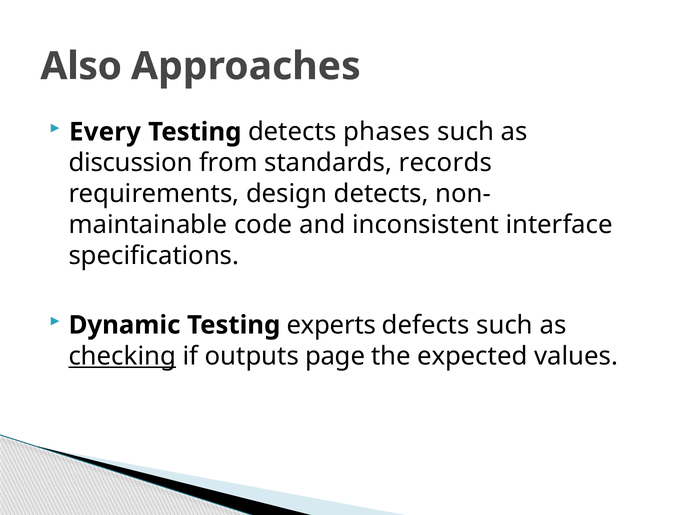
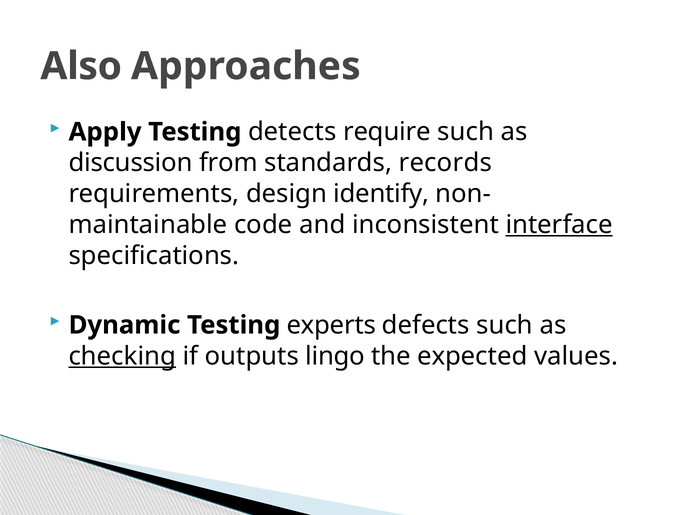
Every: Every -> Apply (105, 132)
phases: phases -> require (387, 132)
design detects: detects -> identify (381, 194)
interface underline: none -> present (559, 225)
page: page -> lingo (335, 356)
